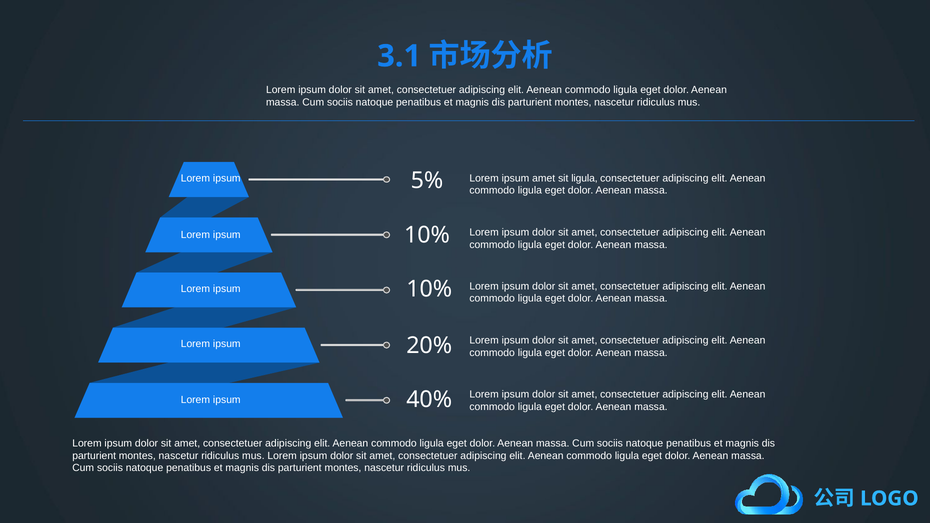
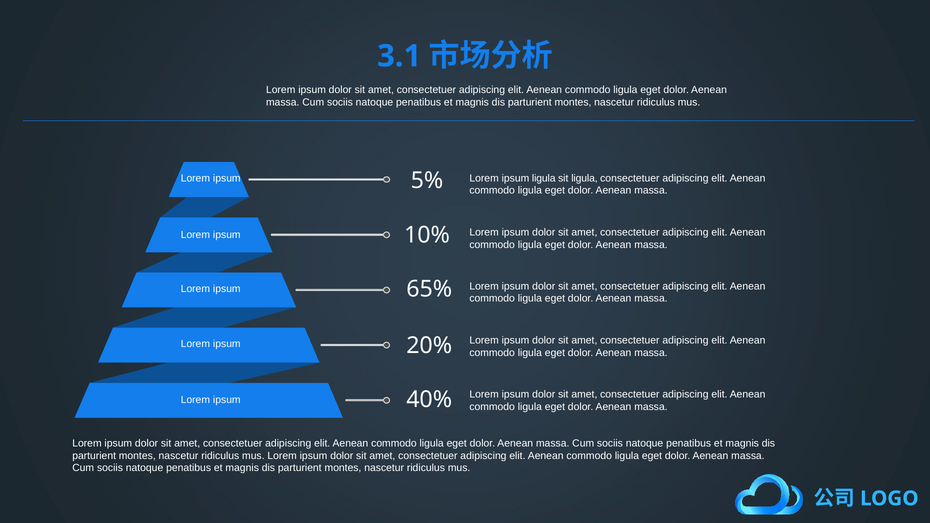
ipsum amet: amet -> ligula (544, 178)
10%: 10% -> 65% (429, 289)
